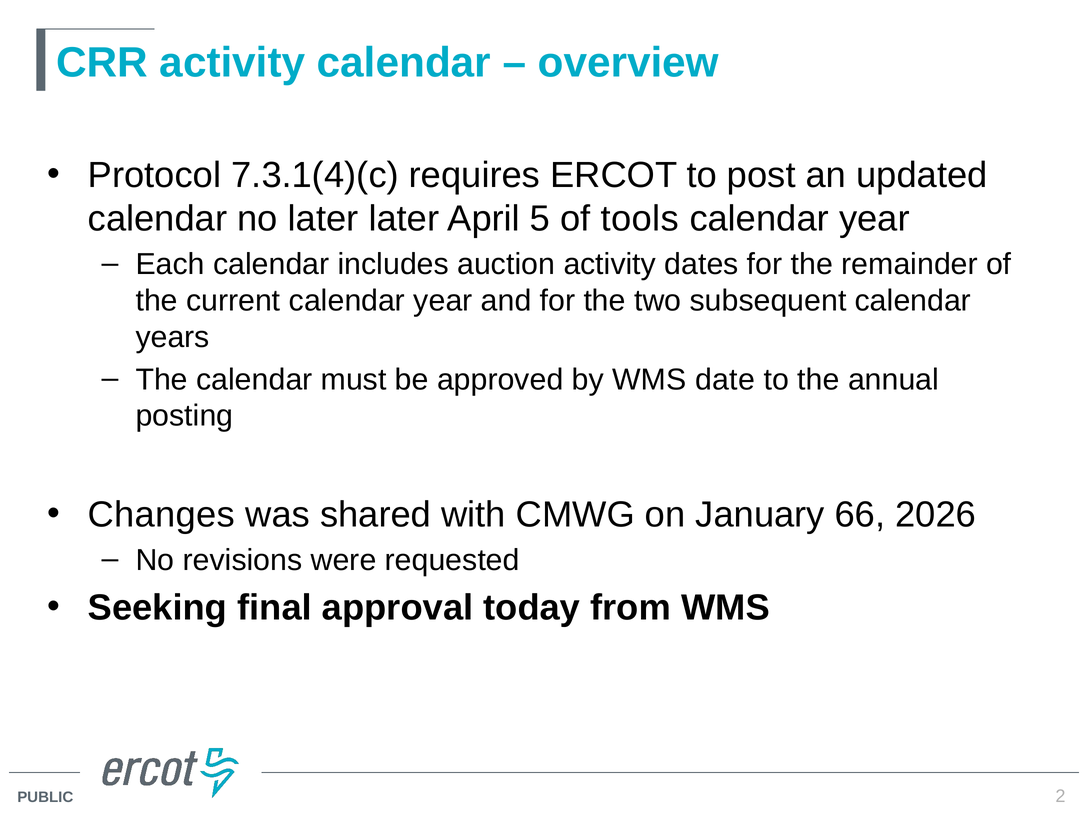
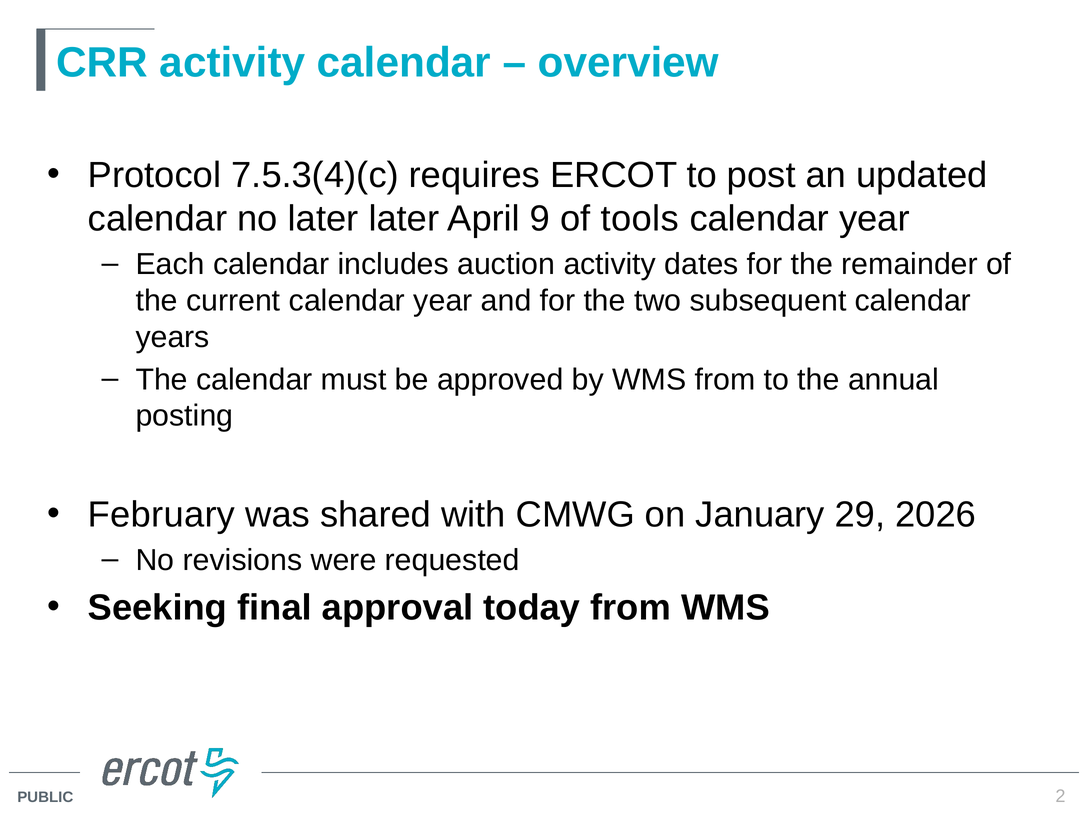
7.3.1(4)(c: 7.3.1(4)(c -> 7.5.3(4)(c (315, 175)
5: 5 -> 9 (540, 219)
WMS date: date -> from (725, 379)
Changes: Changes -> February (162, 514)
66: 66 -> 29 (860, 514)
